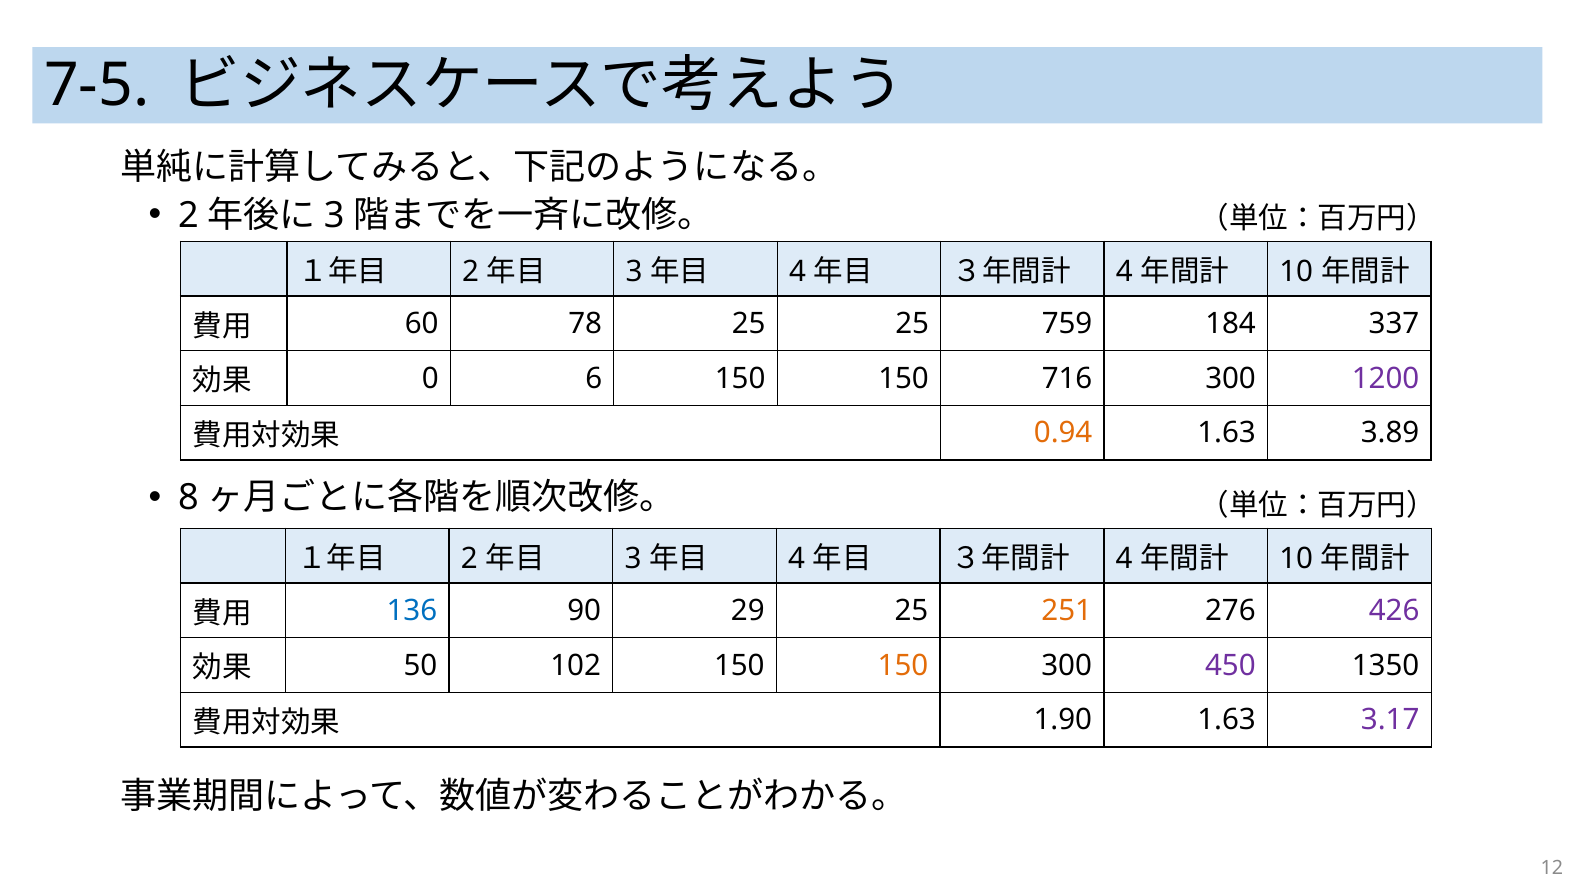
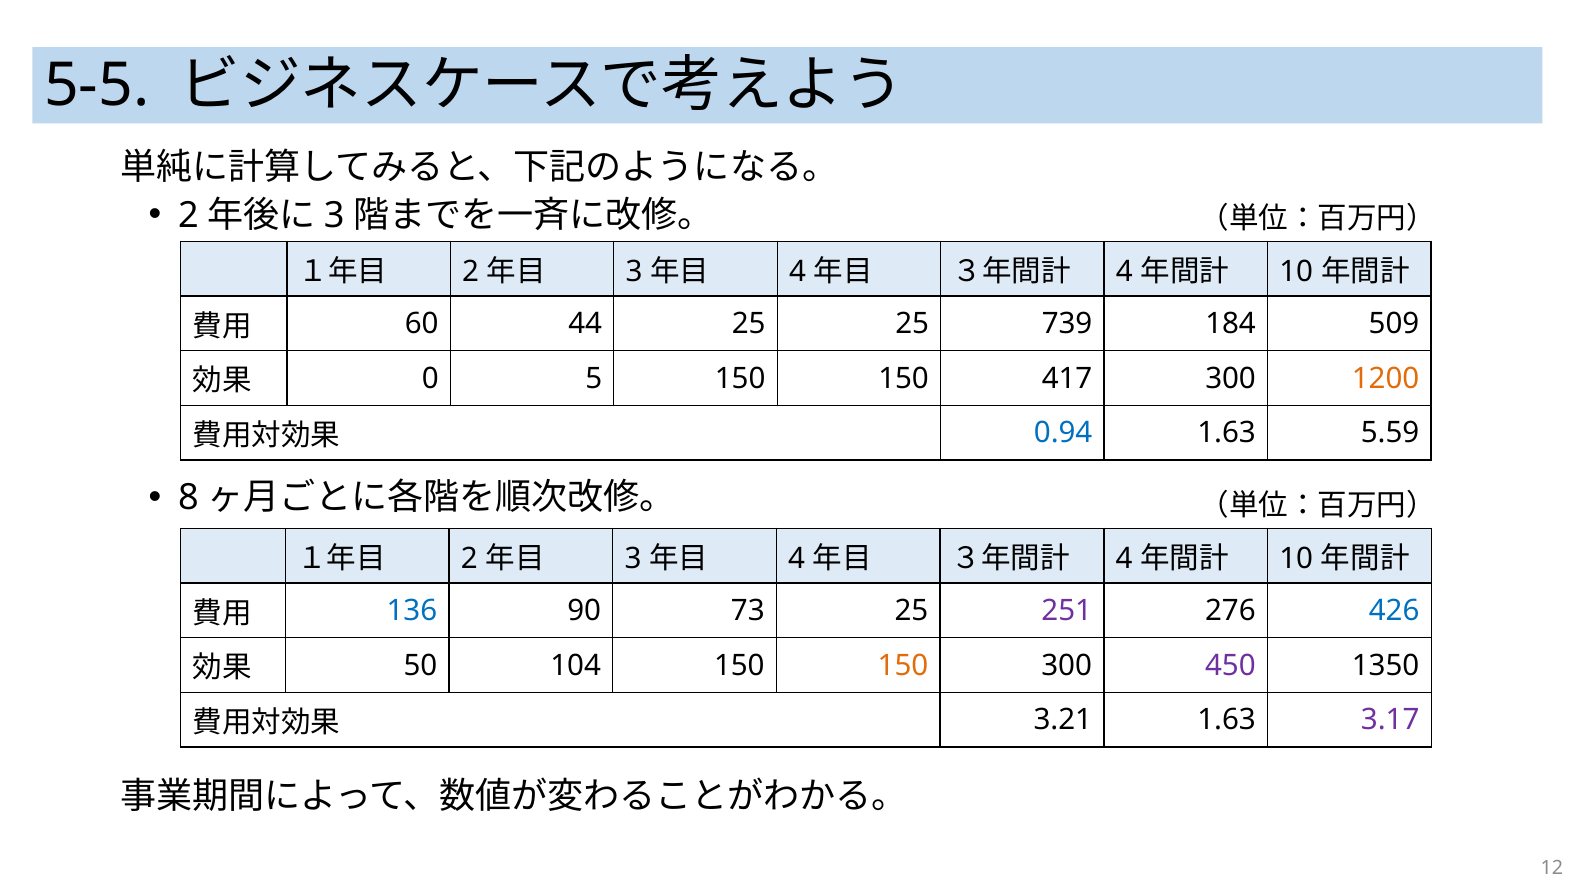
7-5: 7-5 -> 5-5 (97, 85)
78: 78 -> 44 (585, 324)
759: 759 -> 739 (1067, 324)
337: 337 -> 509 (1394, 324)
6: 6 -> 5 (594, 378)
716: 716 -> 417 (1067, 378)
1200 colour: purple -> orange (1386, 378)
0.94 colour: orange -> blue (1063, 433)
3.89: 3.89 -> 5.59 (1390, 433)
29: 29 -> 73 (748, 611)
251 colour: orange -> purple (1067, 611)
426 colour: purple -> blue (1394, 611)
102: 102 -> 104 (576, 665)
1.90: 1.90 -> 3.21 (1063, 720)
